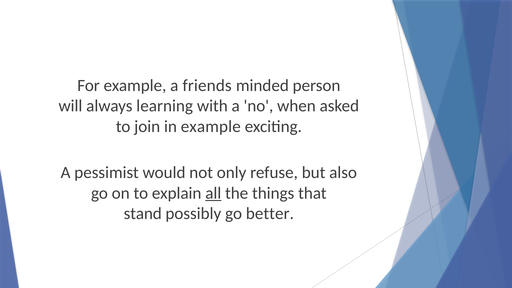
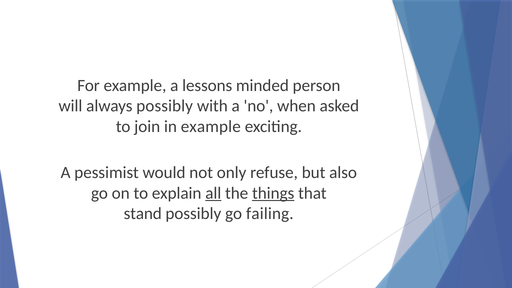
friends: friends -> lessons (207, 85)
always learning: learning -> possibly (165, 106)
things underline: none -> present (273, 193)
better: better -> failing (270, 214)
